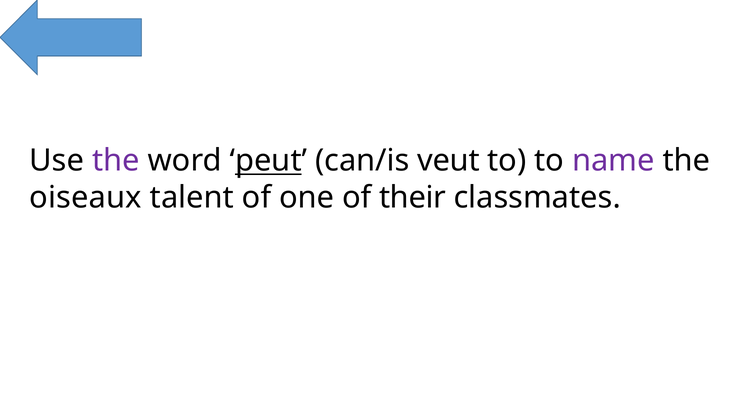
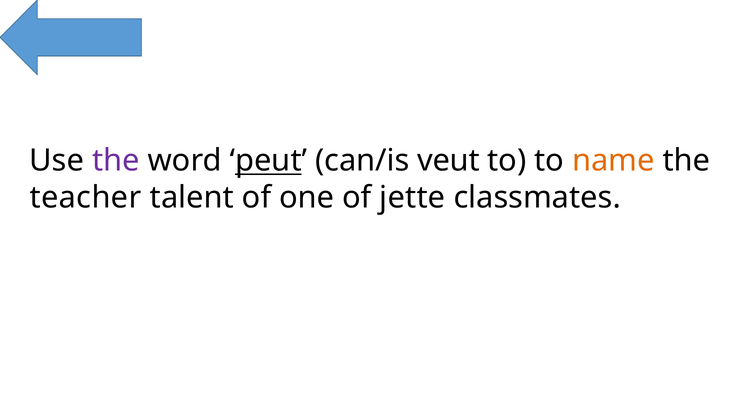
name colour: purple -> orange (613, 160)
oiseaux: oiseaux -> teacher (86, 197)
their: their -> jette (412, 197)
